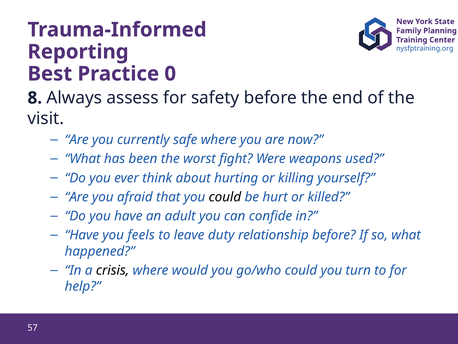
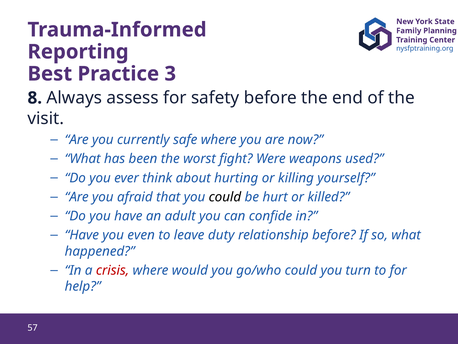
0: 0 -> 3 (170, 74)
feels: feels -> even (141, 235)
crisis colour: black -> red (113, 270)
